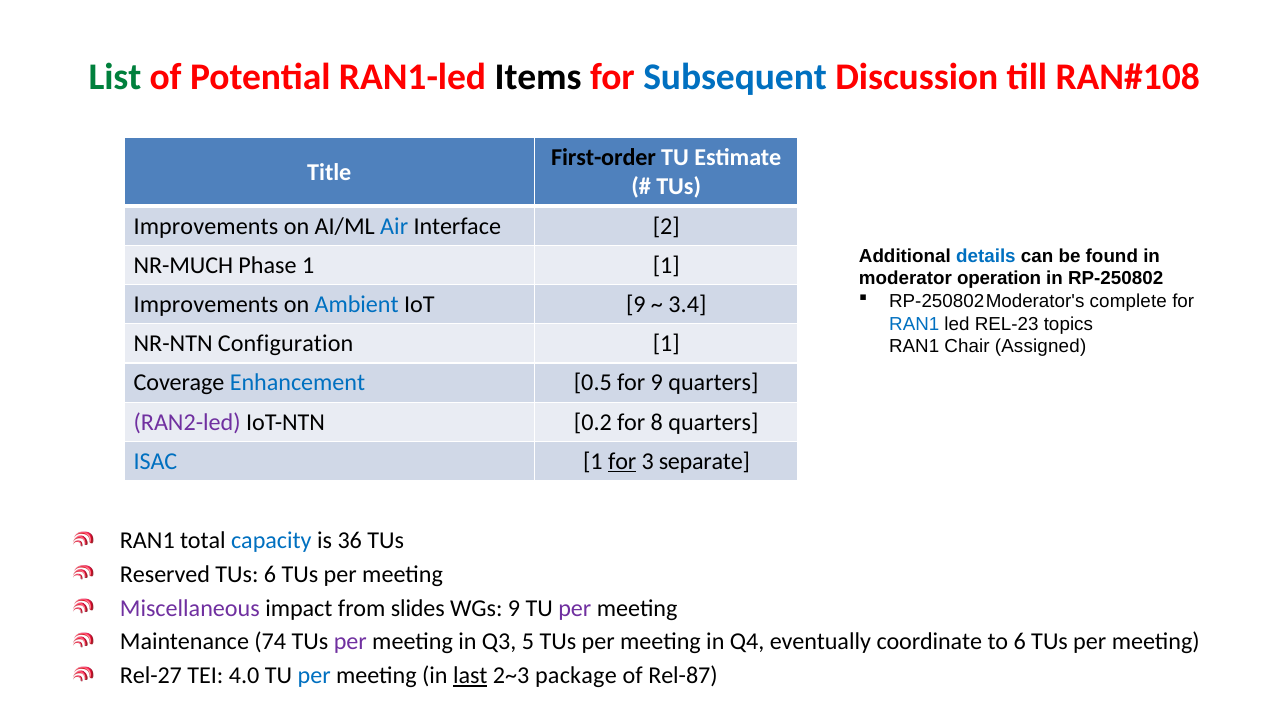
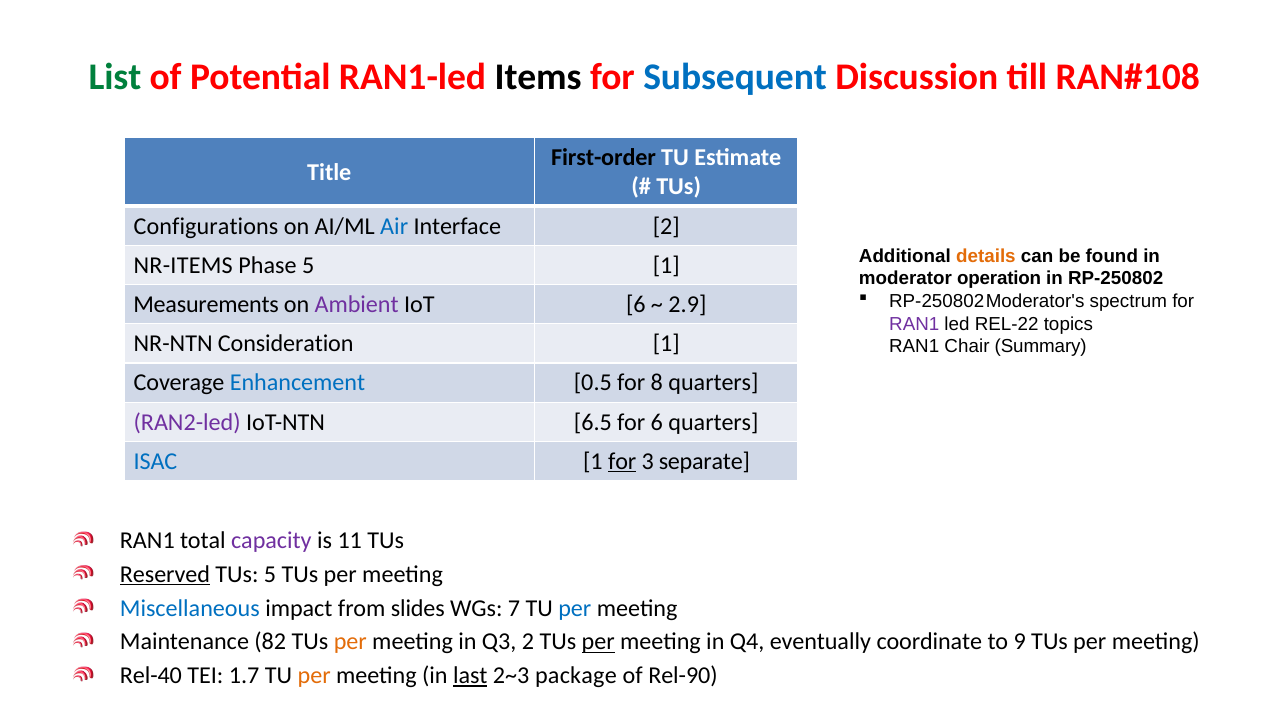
Improvements: Improvements -> Configurations (206, 226)
details colour: blue -> orange (986, 256)
NR-MUCH: NR-MUCH -> NR-ITEMS (183, 265)
Phase 1: 1 -> 5 (308, 265)
complete: complete -> spectrum (1128, 301)
Improvements: Improvements -> Measurements (206, 304)
Ambient colour: blue -> purple (357, 304)
IoT 9: 9 -> 6 (636, 304)
3.4: 3.4 -> 2.9 (687, 304)
RAN1 colour: blue -> purple (914, 324)
REL-23: REL-23 -> REL-22 (1007, 324)
Configuration: Configuration -> Consideration (286, 344)
Assigned: Assigned -> Summary (1041, 346)
for 9: 9 -> 8 (657, 383)
0.2: 0.2 -> 6.5 (593, 422)
for 8: 8 -> 6 (657, 422)
capacity colour: blue -> purple (271, 540)
36: 36 -> 11 (350, 540)
Reserved underline: none -> present (165, 574)
TUs 6: 6 -> 5 (270, 574)
Miscellaneous colour: purple -> blue (190, 608)
WGs 9: 9 -> 7 (514, 608)
per colour: purple -> blue (575, 608)
74: 74 -> 82 (270, 641)
per colour: purple -> orange (350, 641)
Q3 5: 5 -> 2 (528, 641)
per underline: none -> present (598, 641)
to 6: 6 -> 9 (1020, 641)
Rel-27: Rel-27 -> Rel-40 (151, 675)
4.0: 4.0 -> 1.7 (244, 675)
per colour: blue -> orange (314, 675)
Rel-87: Rel-87 -> Rel-90 (683, 675)
